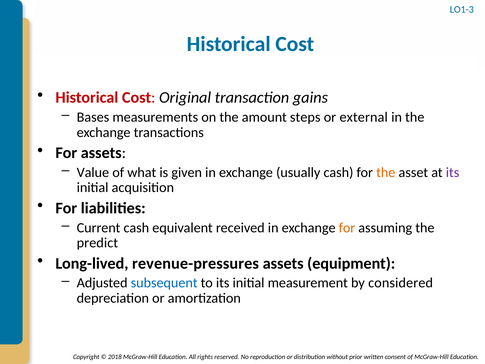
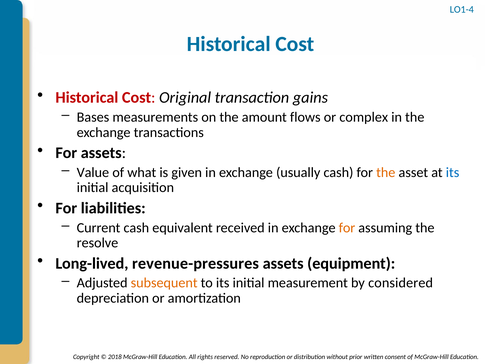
LO1-3: LO1-3 -> LO1-4 (462, 10)
steps: steps -> flows (305, 117)
external: external -> complex (364, 117)
its colour: purple -> blue (453, 172)
predict: predict -> resolve (97, 243)
subsequent colour: blue -> orange (164, 283)
